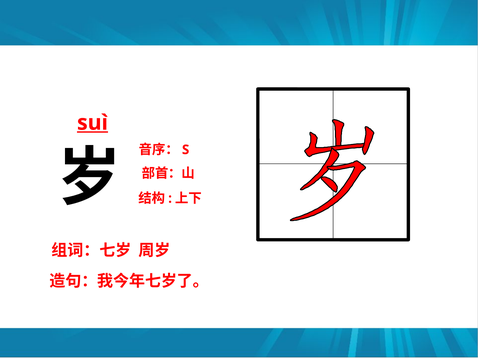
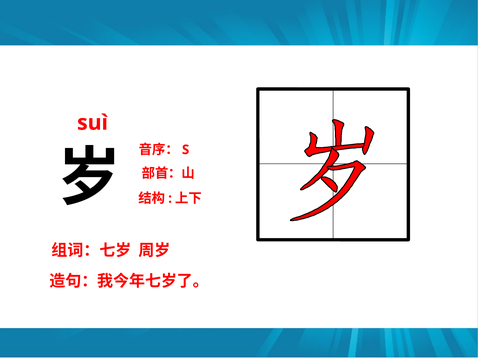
suì underline: present -> none (92, 123)
